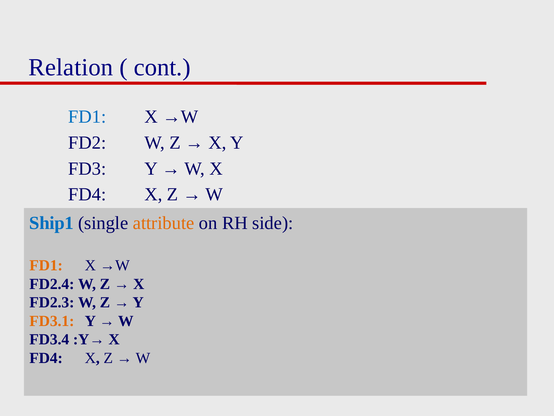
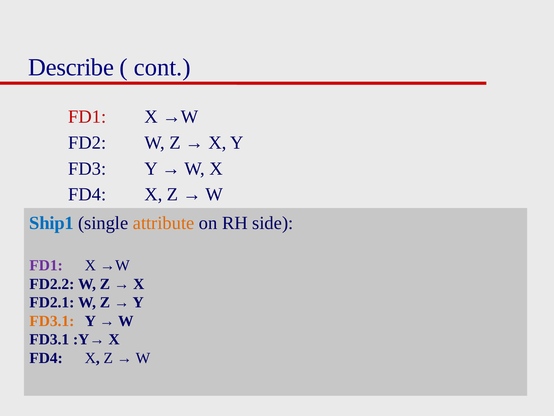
Relation: Relation -> Describe (71, 67)
FD1 colour: blue -> red (87, 117)
FD1 colour: orange -> purple (46, 265)
FD2.4: FD2.4 -> FD2.2 (52, 284)
FD2.3: FD2.3 -> FD2.1 (52, 302)
FD3.4: FD3.4 -> FD3.1 (49, 339)
